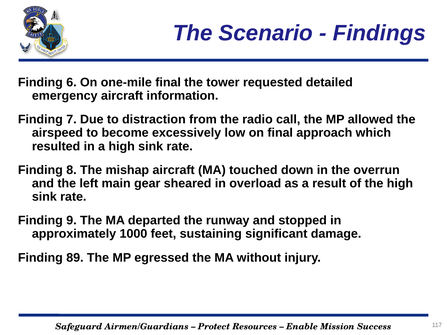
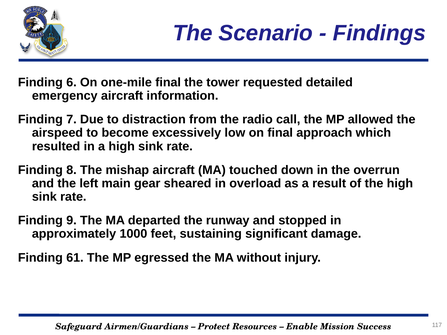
89: 89 -> 61 (75, 258)
